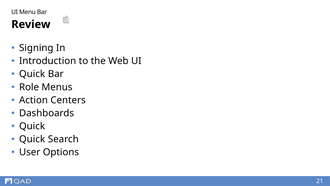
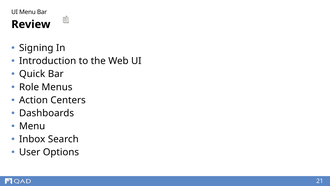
Quick: Quick -> Menu (32, 126)
Quick: Quick -> Inbox (32, 139)
